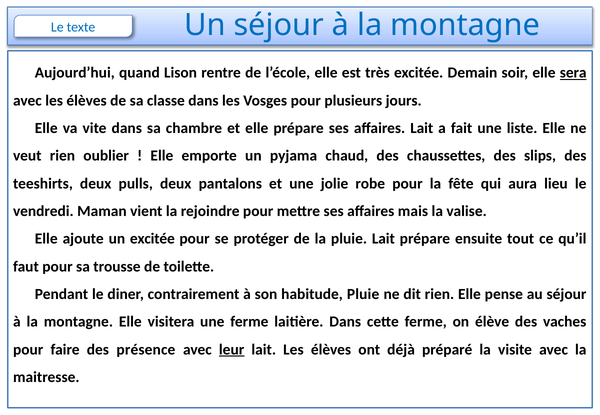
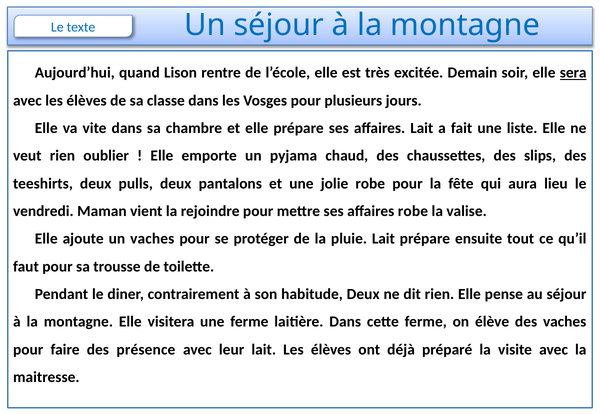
affaires mais: mais -> robe (413, 212)
un excitée: excitée -> vaches (152, 239)
habitude Pluie: Pluie -> Deux (363, 295)
leur underline: present -> none (232, 350)
